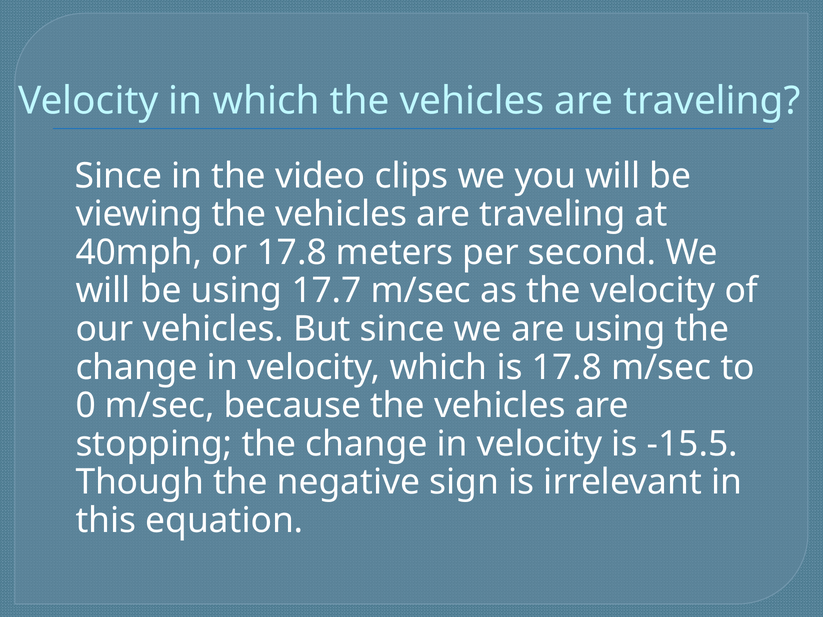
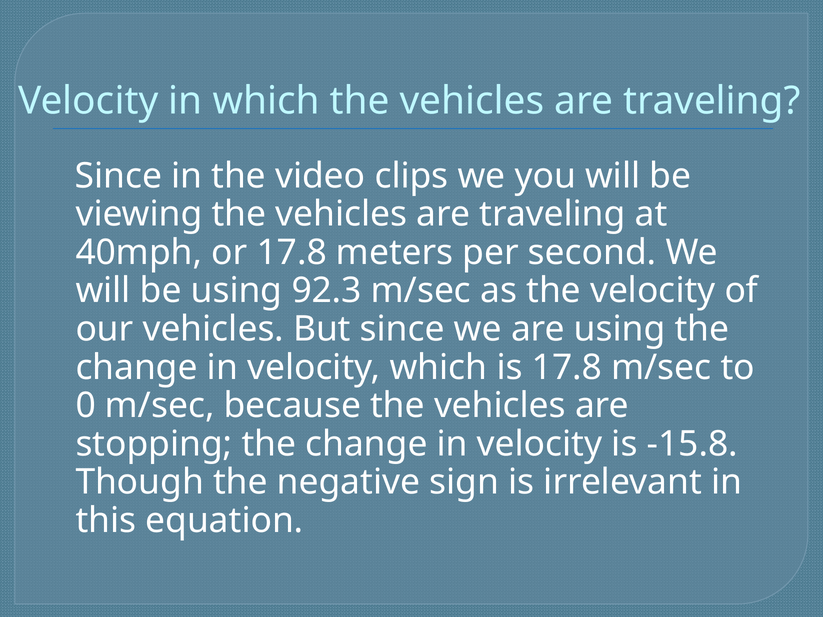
17.7: 17.7 -> 92.3 (327, 291)
-15.5: -15.5 -> -15.8 (692, 444)
